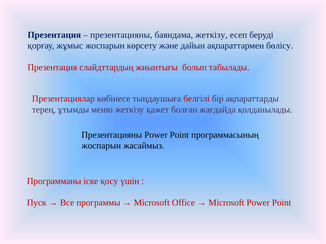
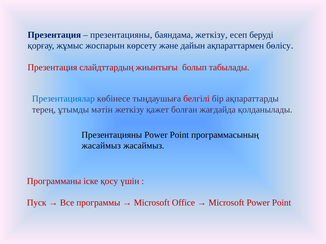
Презентациялар colour: red -> blue (63, 99)
меню: меню -> мәтін (102, 110)
жоспарын: жоспарын -> жасаймыз (101, 146)
